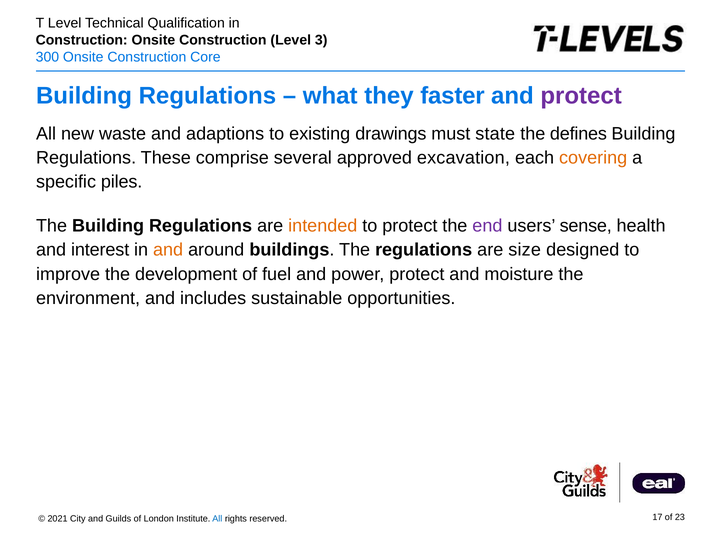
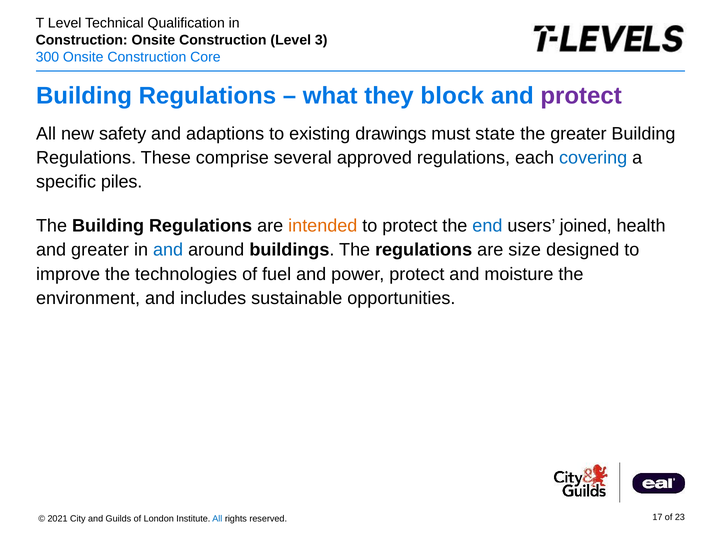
faster: faster -> block (452, 96)
waste: waste -> safety (123, 134)
the defines: defines -> greater (578, 134)
approved excavation: excavation -> regulations (464, 158)
covering colour: orange -> blue (593, 158)
end colour: purple -> blue (487, 226)
sense: sense -> joined (586, 226)
and interest: interest -> greater (100, 250)
and colour: orange -> blue (168, 250)
development: development -> technologies (186, 274)
